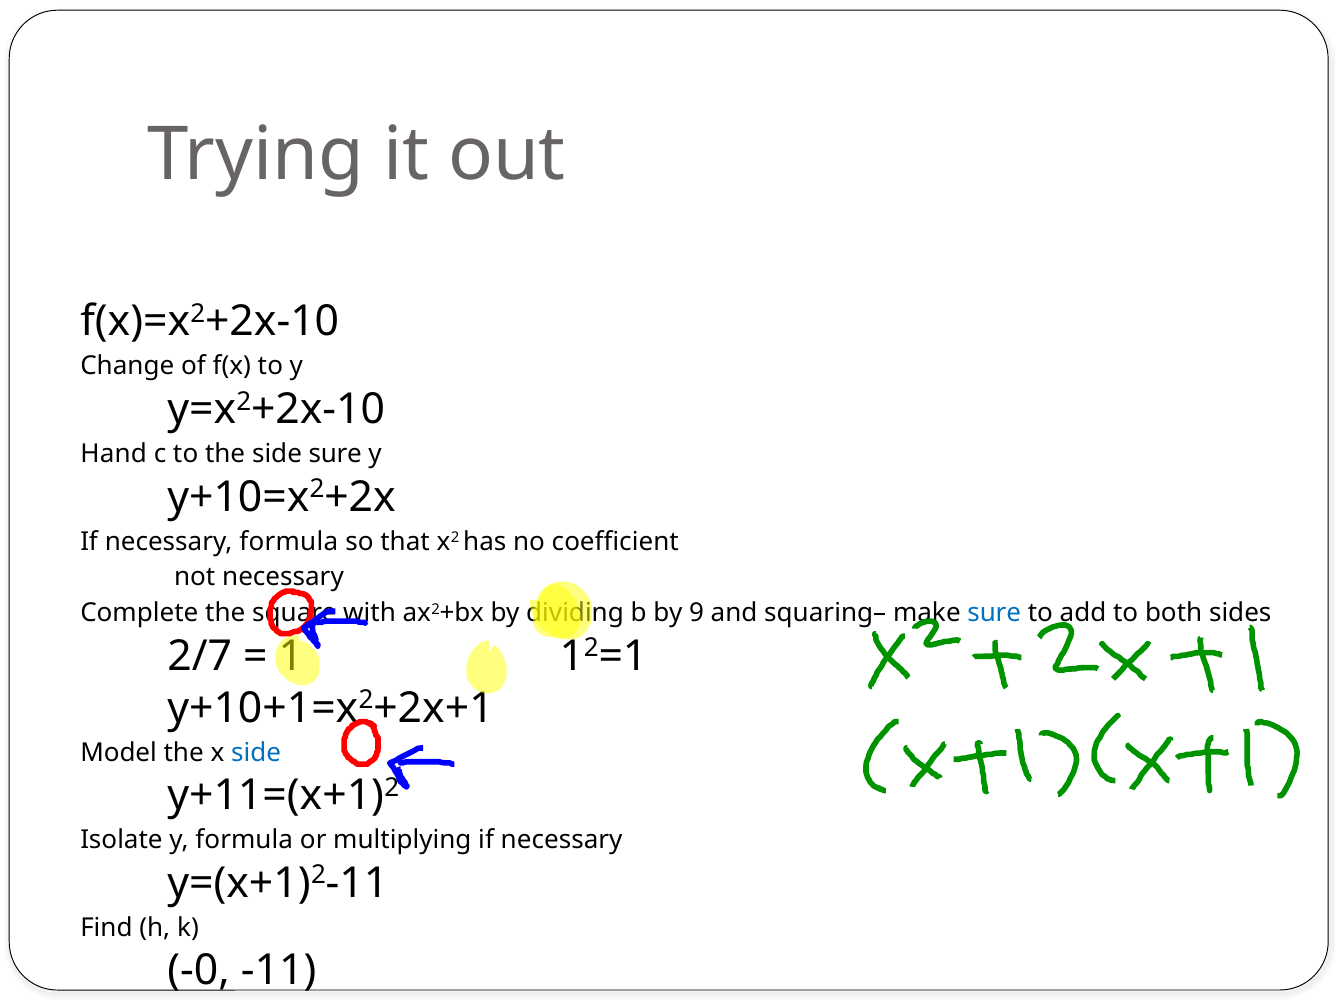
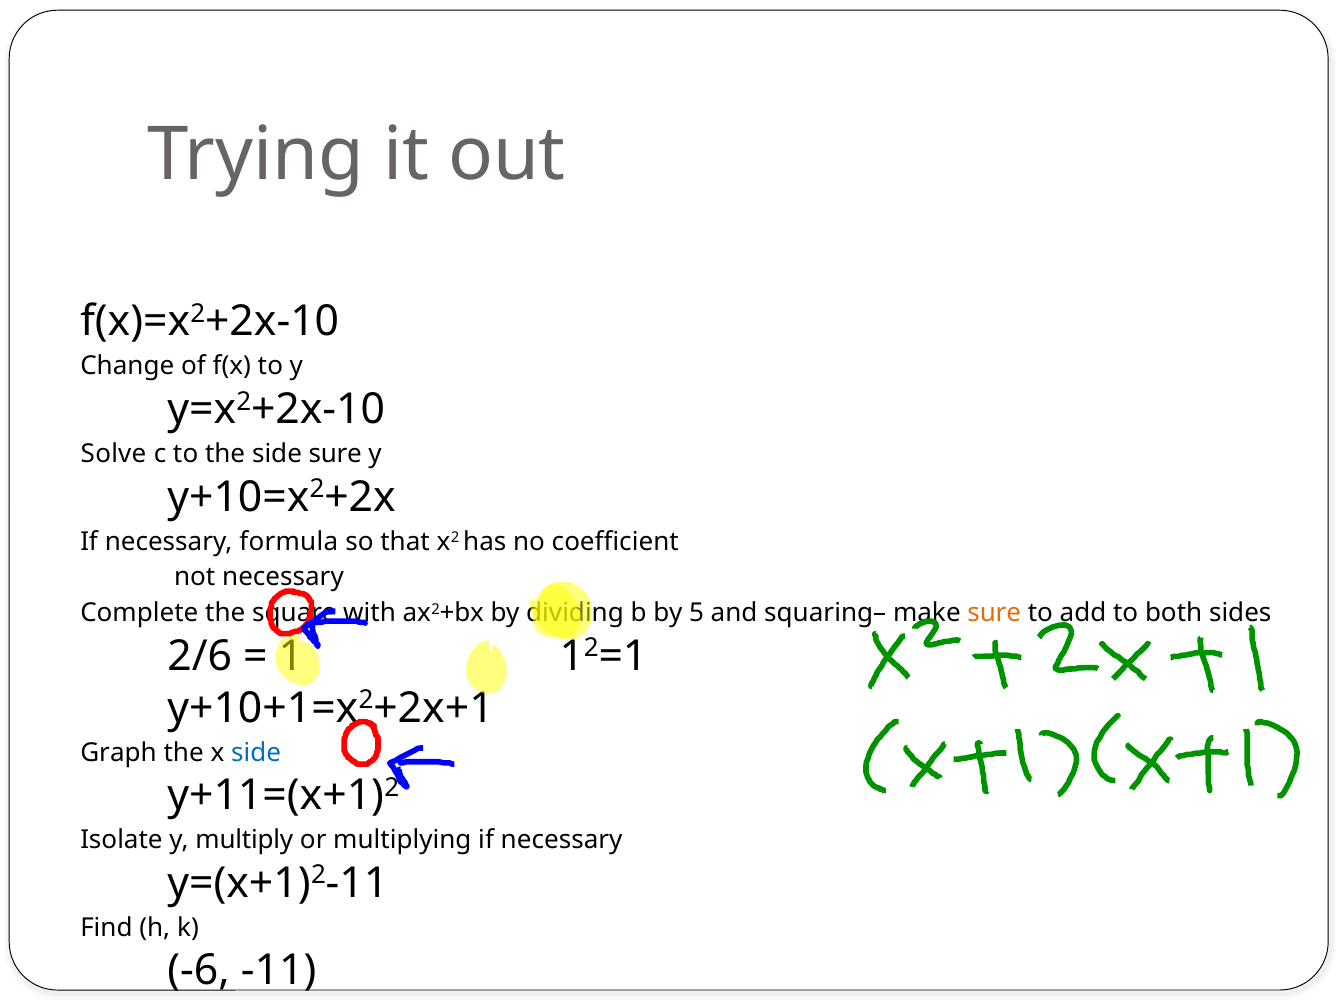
Hand: Hand -> Solve (114, 454)
9: 9 -> 5 (697, 613)
sure colour: blue -> orange (994, 613)
2/7: 2/7 -> 2/6 (200, 656)
Model: Model -> Graph (119, 752)
y formula: formula -> multiply (244, 840)
-0: -0 -> -6 (199, 970)
